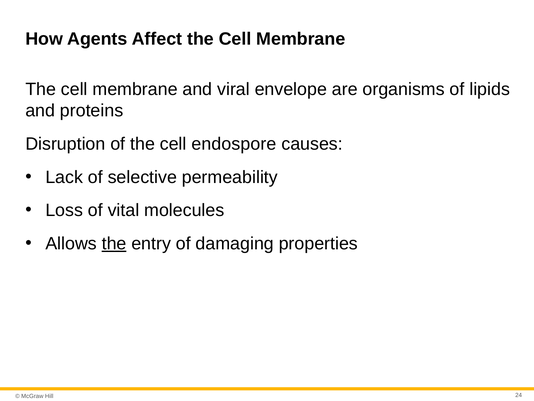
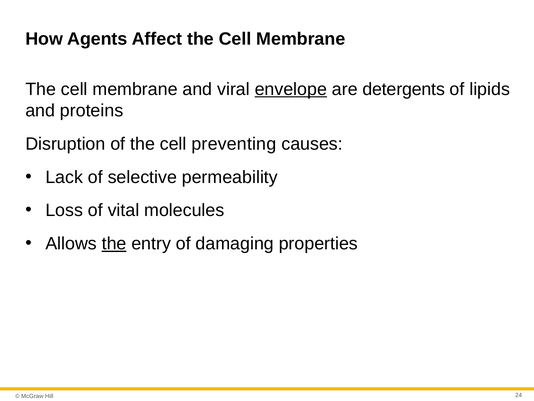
envelope underline: none -> present (291, 89)
organisms: organisms -> detergents (404, 89)
endospore: endospore -> preventing (234, 144)
